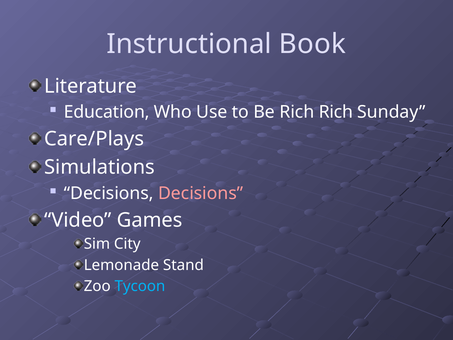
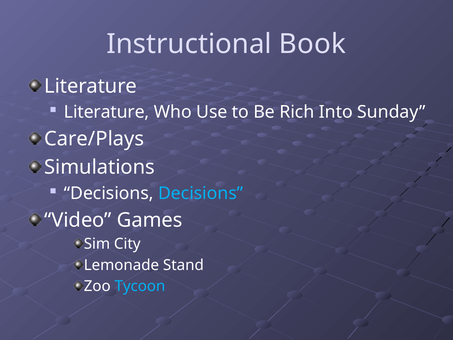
Education: Education -> Literature (107, 112)
Rich Rich: Rich -> Into (336, 112)
Decisions colour: pink -> light blue (201, 193)
